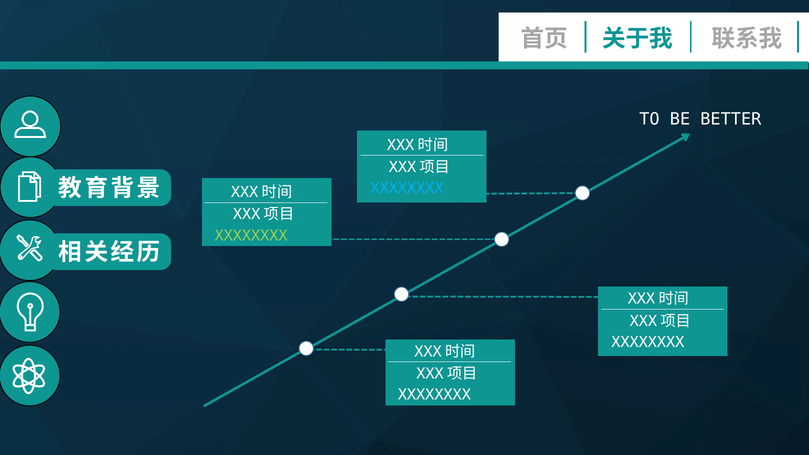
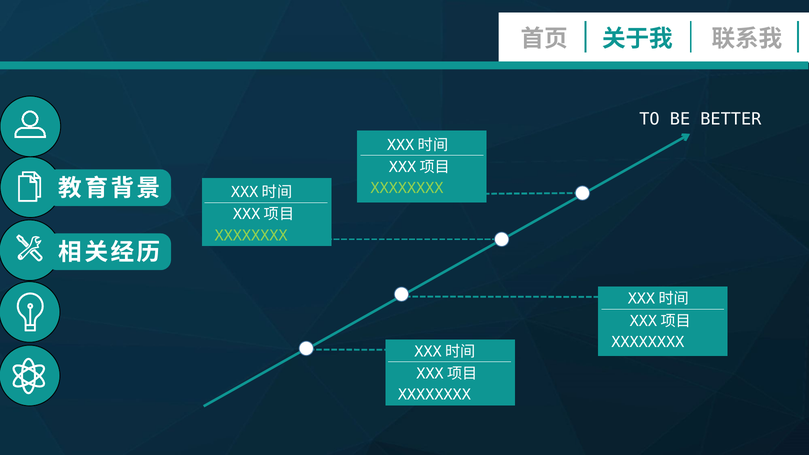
XXXXXXXX colour: light blue -> light green (407, 188)
